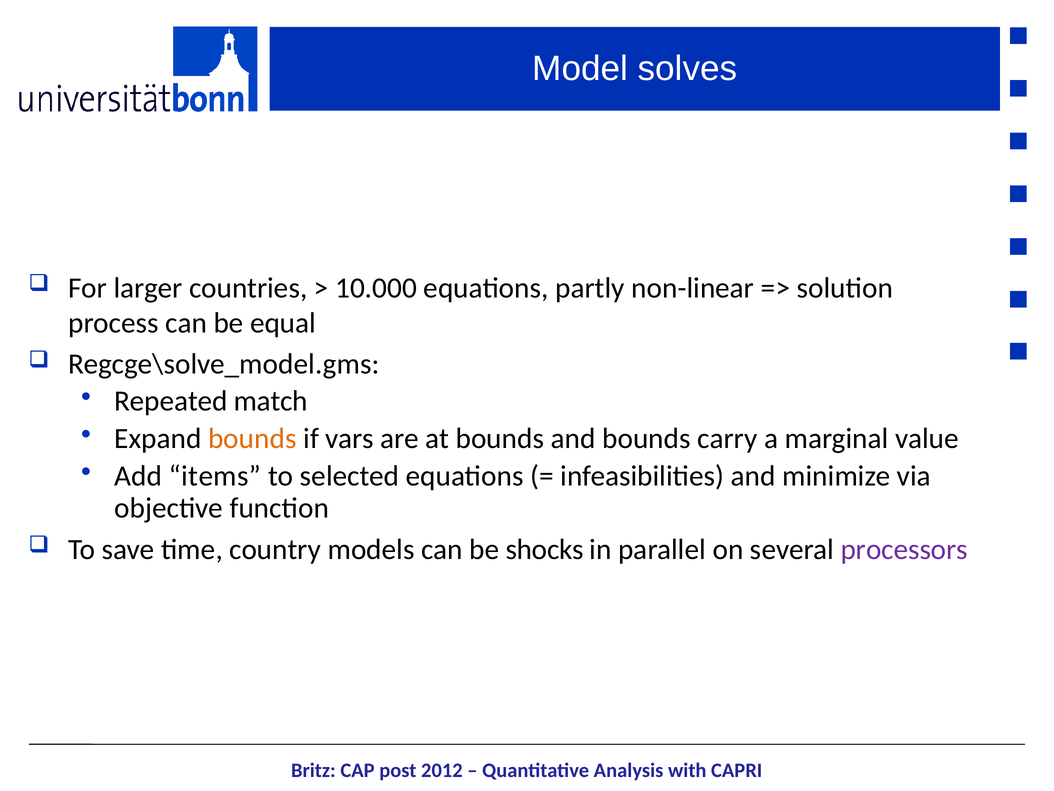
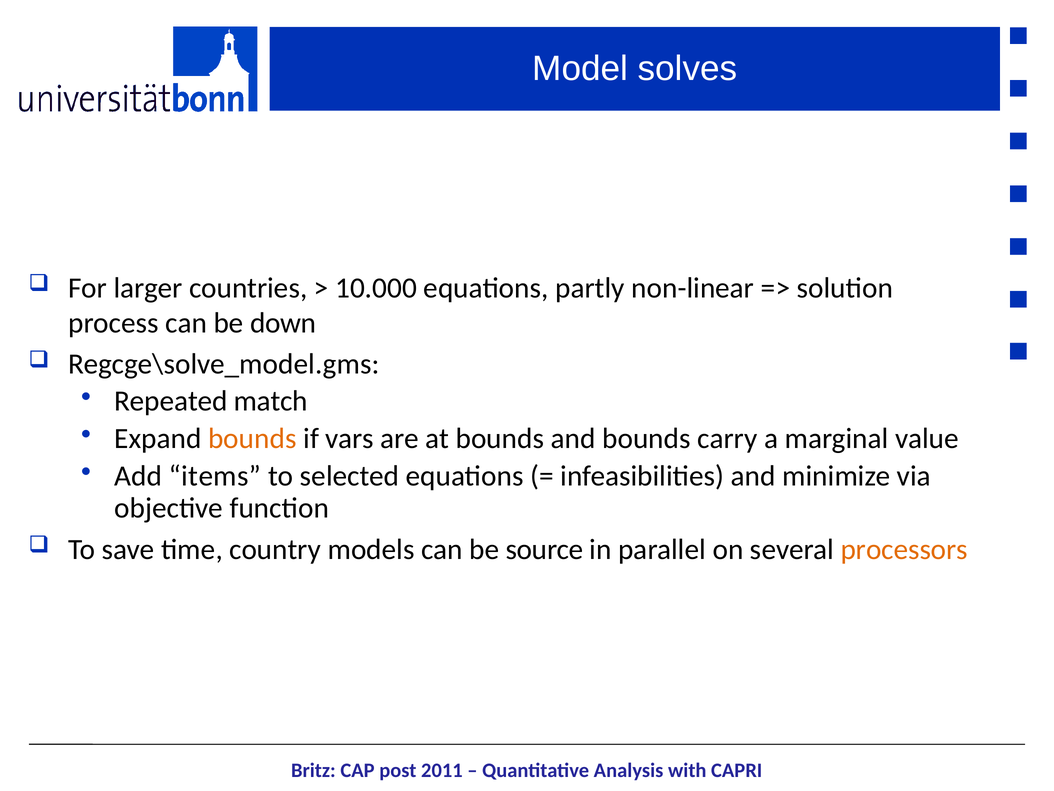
equal: equal -> down (283, 323)
shocks: shocks -> source (545, 549)
processors colour: purple -> orange (904, 549)
2012: 2012 -> 2011 (442, 770)
